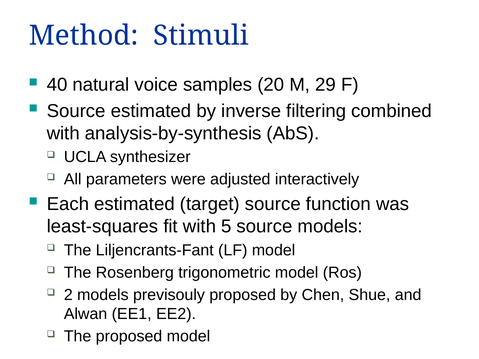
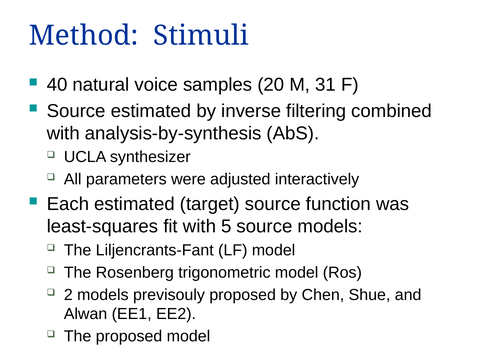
29: 29 -> 31 (326, 85)
